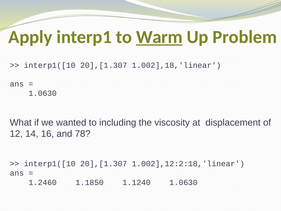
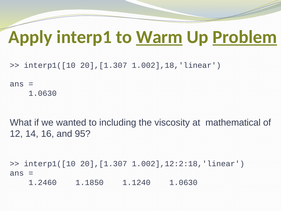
Problem underline: none -> present (245, 37)
displacement: displacement -> mathematical (233, 122)
78: 78 -> 95 (83, 134)
